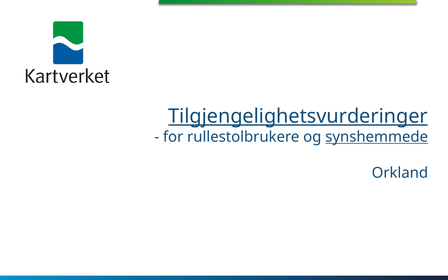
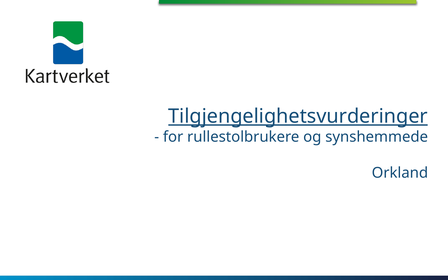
synshemmede underline: present -> none (377, 137)
